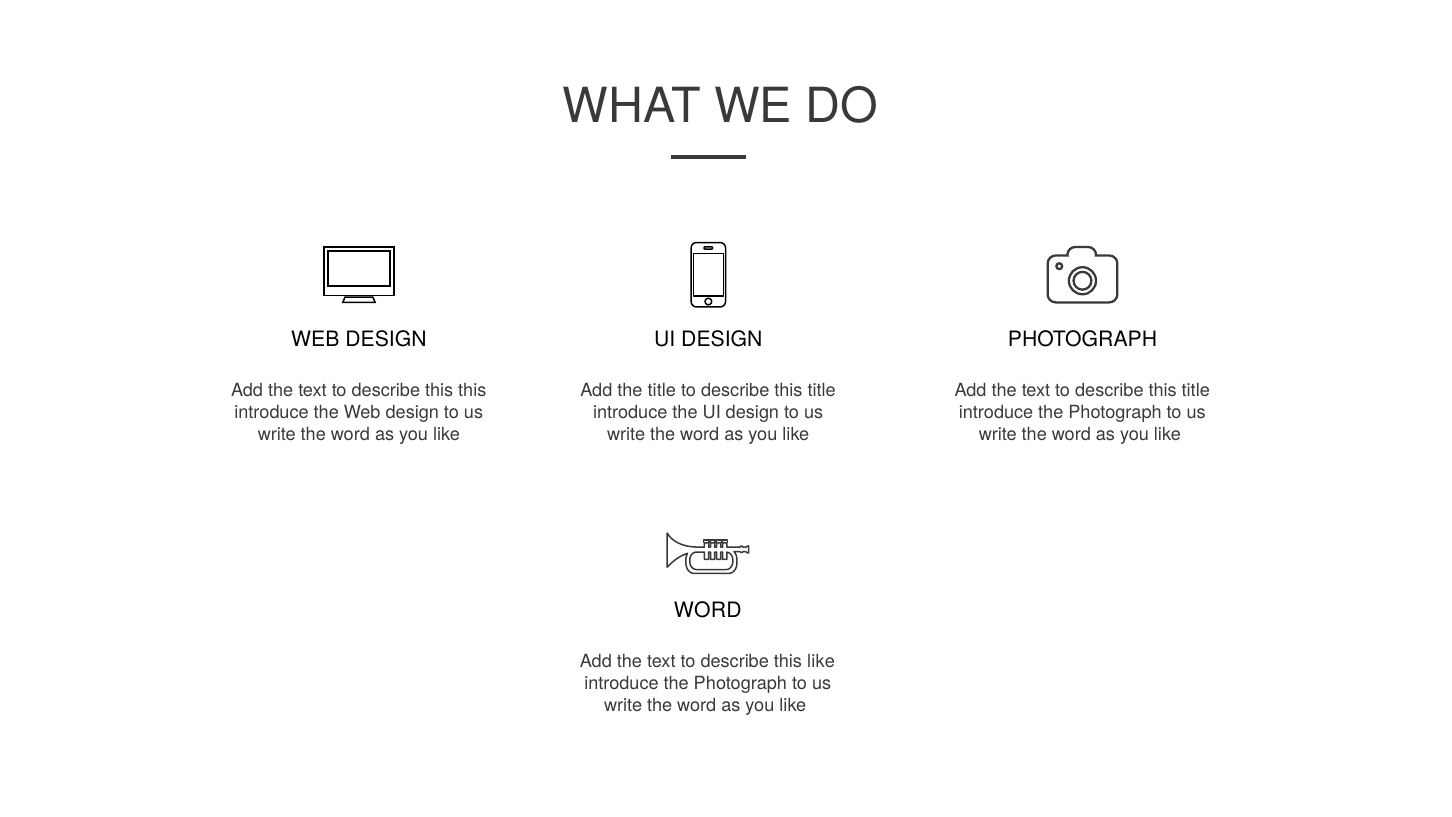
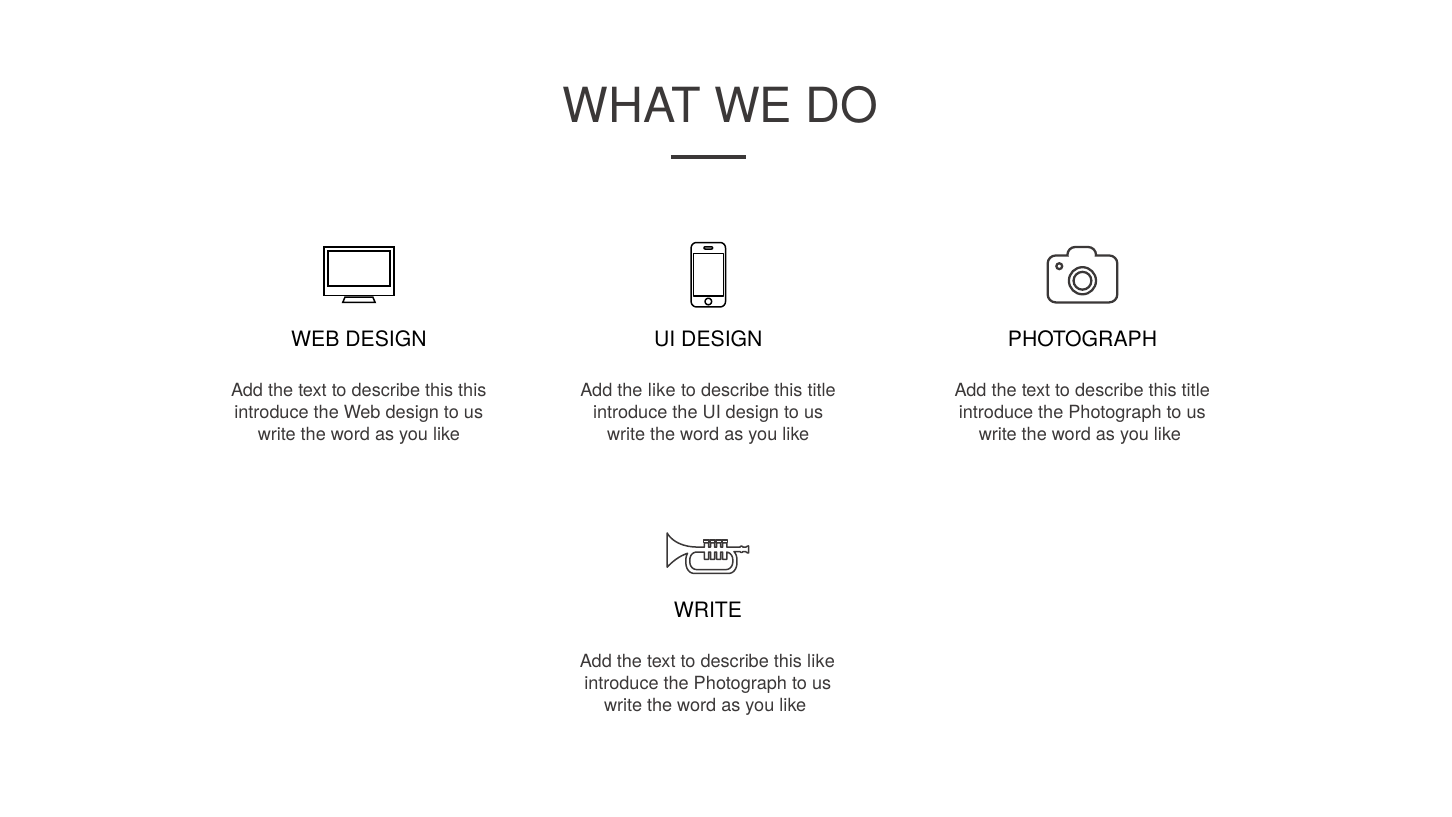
the title: title -> like (662, 391)
WORD: WORD -> WRITE (708, 610)
